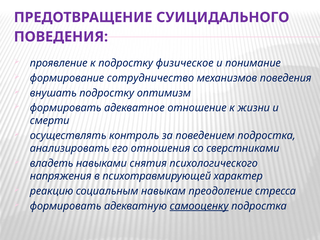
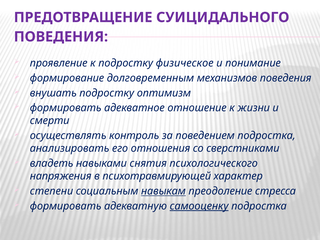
сотрудничество: сотрудничество -> долговременным (150, 78)
реакцию: реакцию -> степени (52, 191)
навыкам underline: none -> present (163, 191)
